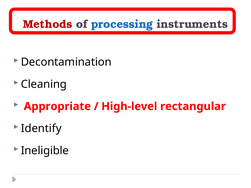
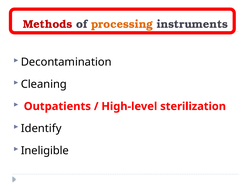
processing colour: blue -> orange (122, 24)
Appropriate: Appropriate -> Outpatients (57, 106)
rectangular: rectangular -> sterilization (193, 106)
